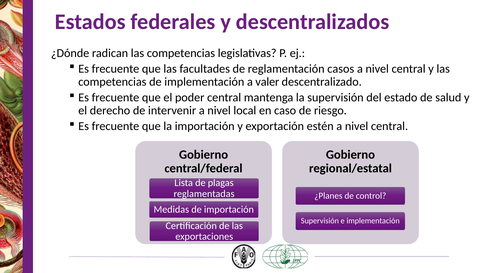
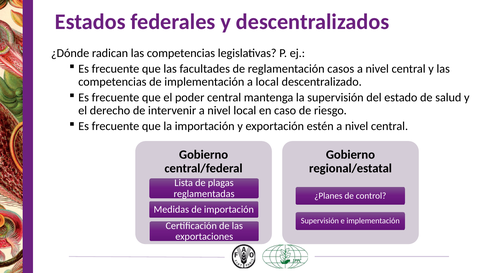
a valer: valer -> local (267, 82)
